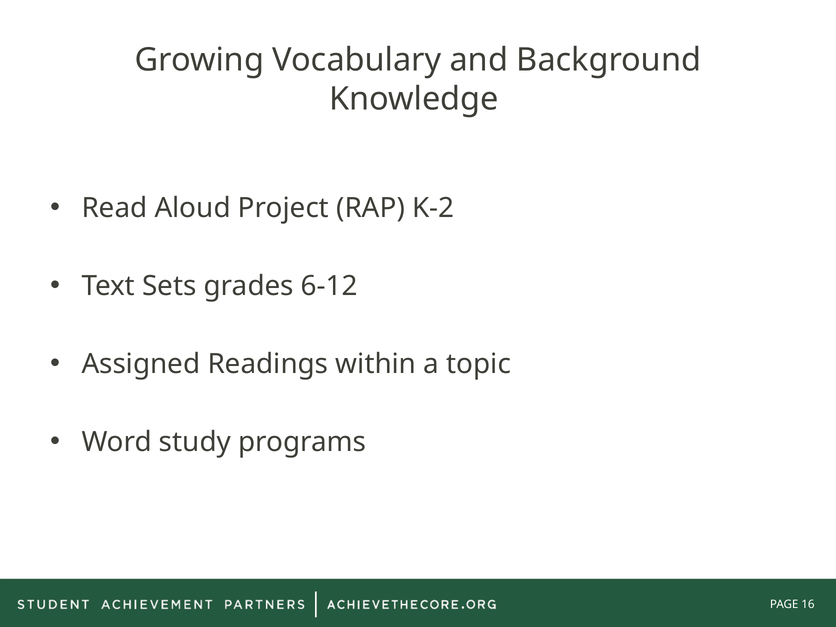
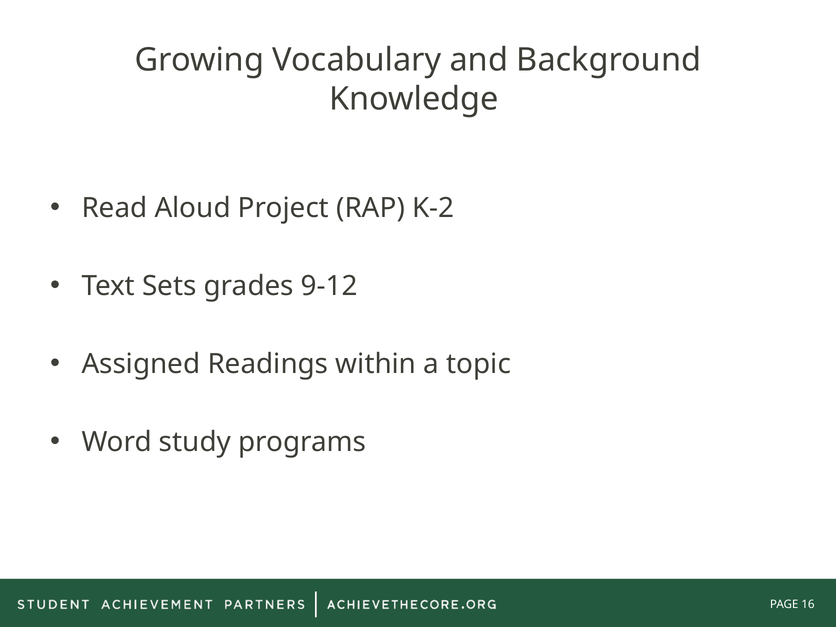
6-12: 6-12 -> 9-12 (329, 286)
